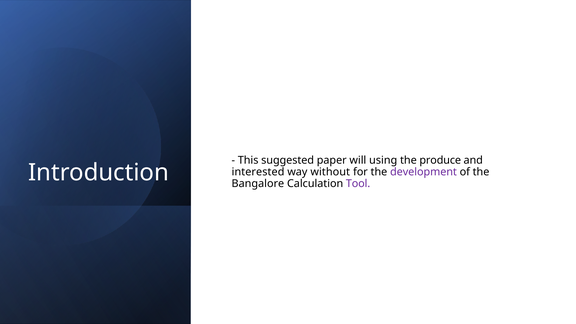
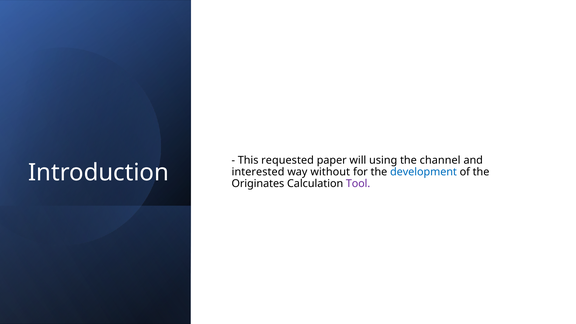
suggested: suggested -> requested (288, 160)
produce: produce -> channel (440, 160)
development colour: purple -> blue (423, 172)
Bangalore: Bangalore -> Originates (258, 184)
